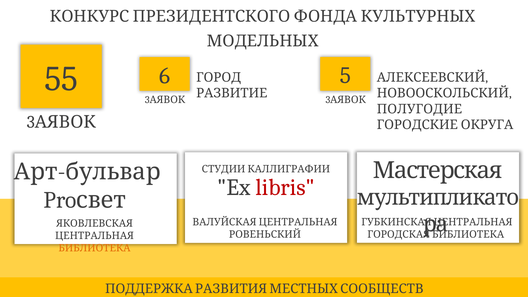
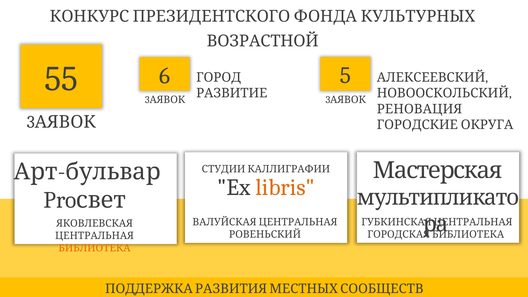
МОДЕЛЬНЫХ: МОДЕЛЬНЫХ -> ВОЗРАСТНОЙ (263, 41)
ПОЛУГОДИЕ: ПОЛУГОДИЕ -> РЕНОВАЦИЯ (419, 109)
libris colour: red -> orange (285, 188)
